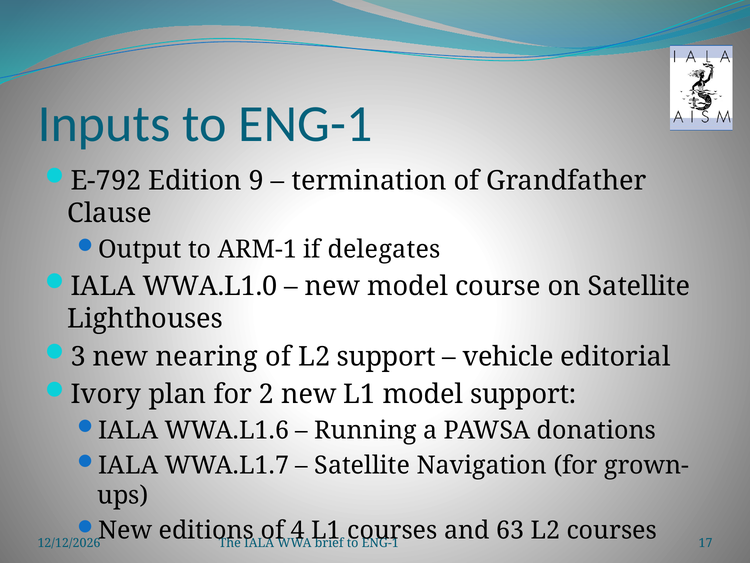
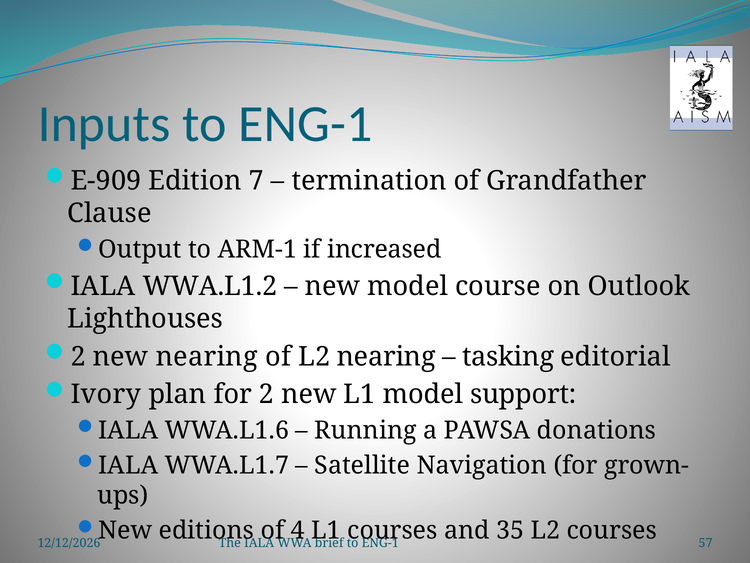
E-792: E-792 -> E-909 (106, 181)
9: 9 -> 7 (256, 181)
delegates: delegates -> increased (384, 249)
WWA.L1.0: WWA.L1.0 -> WWA.L1.2 (210, 286)
on Satellite: Satellite -> Outlook (639, 286)
3: 3 -> 2 (78, 356)
L2 support: support -> nearing (386, 356)
vehicle: vehicle -> tasking (508, 356)
63: 63 -> 35 (510, 530)
17: 17 -> 57 (706, 543)
